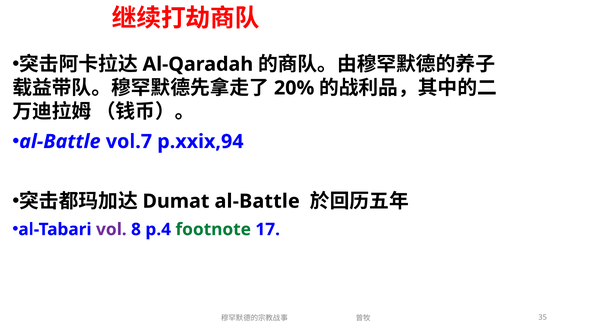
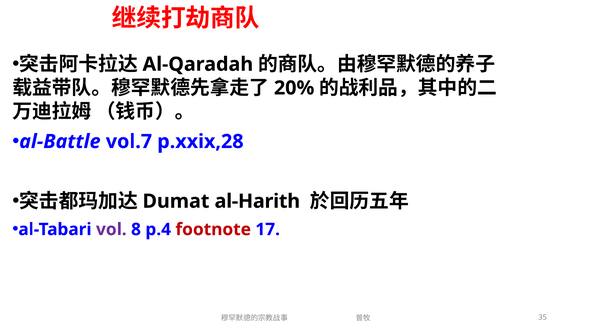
p.xxix,94: p.xxix,94 -> p.xxix,28 (200, 142)
al-Battle: al-Battle -> al-Harith (257, 201)
footnote colour: green -> red (213, 229)
